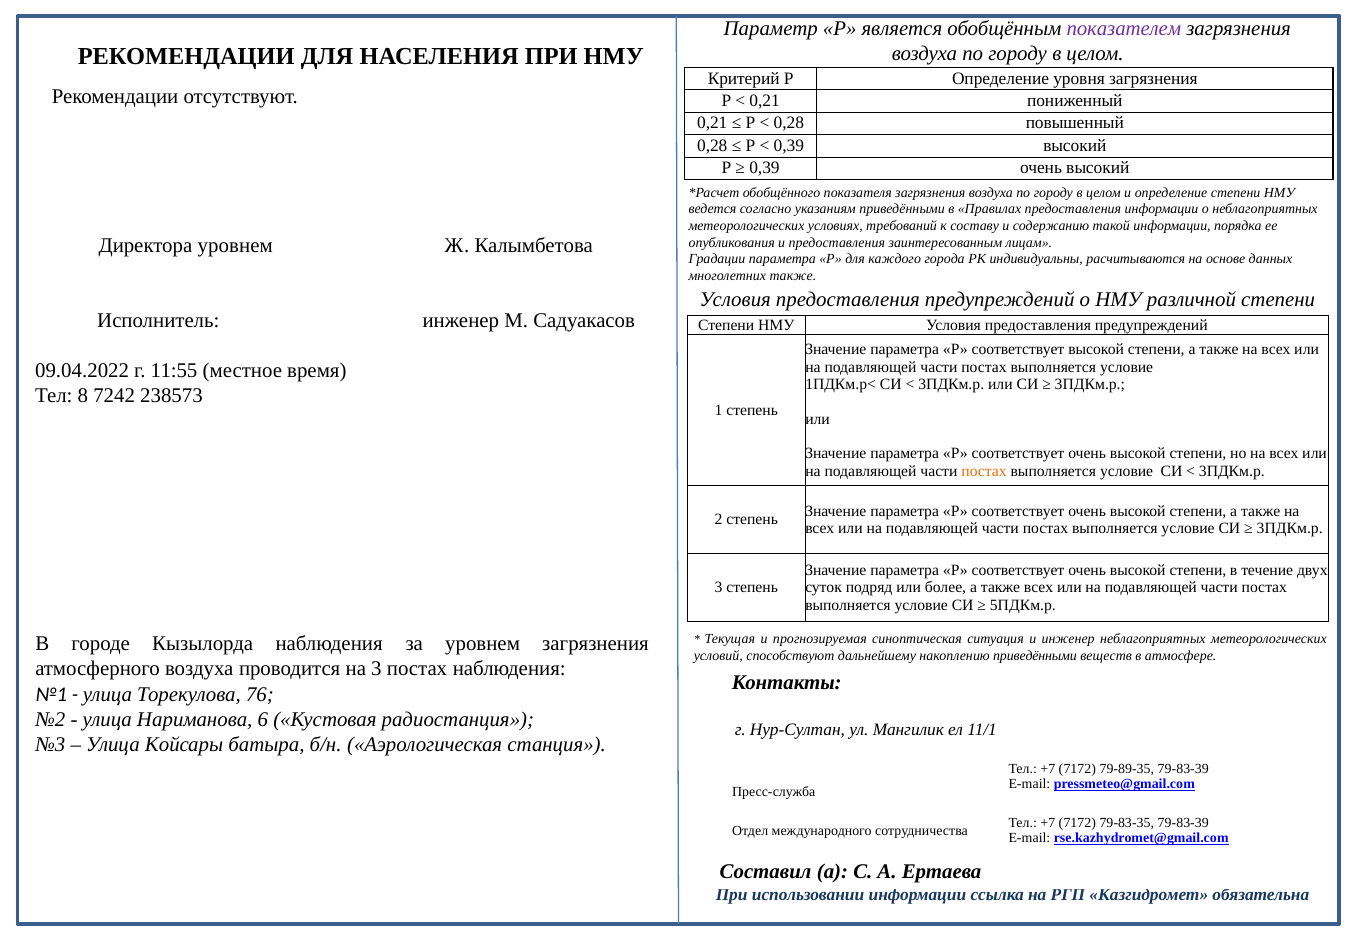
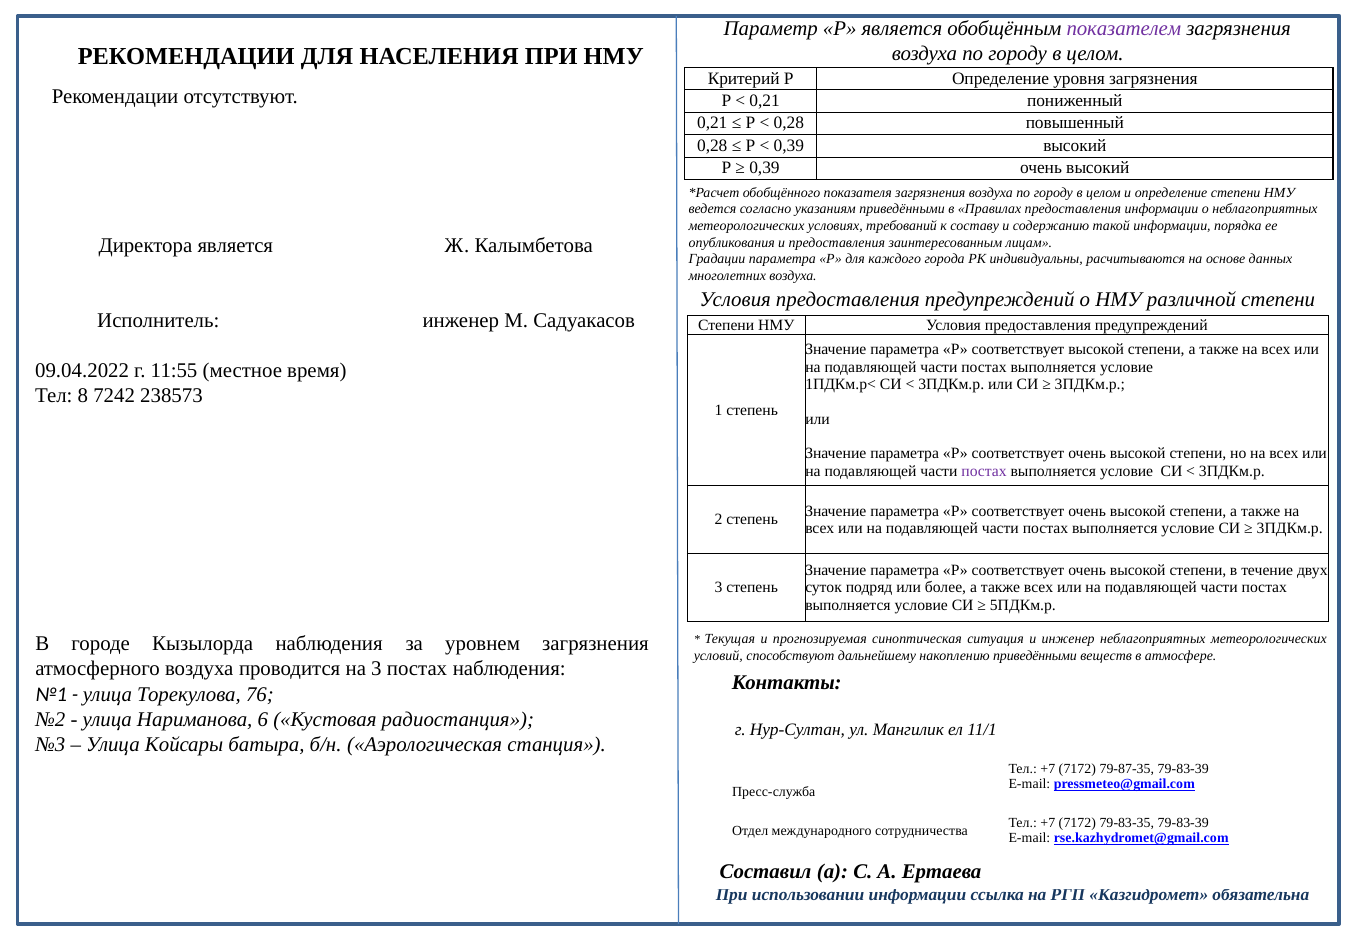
Директора уровнем: уровнем -> является (235, 245)
многолетних также: также -> воздуха (793, 276)
постах colour: orange -> purple (984, 471)
79-89-35: 79-89-35 -> 79-87-35 (1127, 768)
